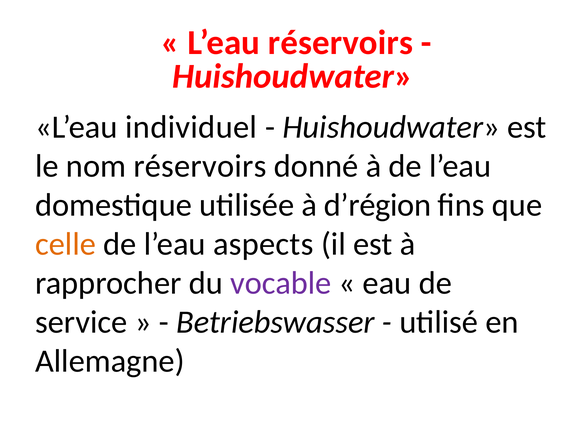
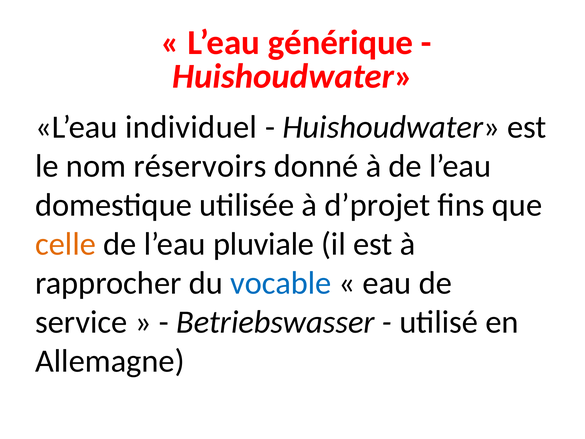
L’eau réservoirs: réservoirs -> générique (341, 43)
d’région: d’région -> d’projet (377, 205)
aspects: aspects -> pluviale (264, 244)
vocable colour: purple -> blue (281, 283)
